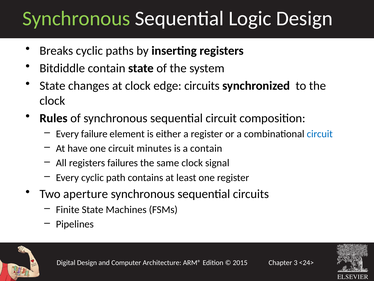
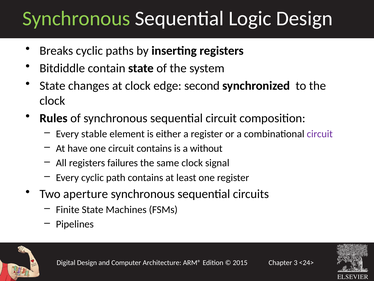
edge circuits: circuits -> second (202, 86)
failure: failure -> stable (94, 134)
circuit colour: blue -> purple (320, 134)
circuit minutes: minutes -> contains (154, 148)
a contain: contain -> without (206, 148)
